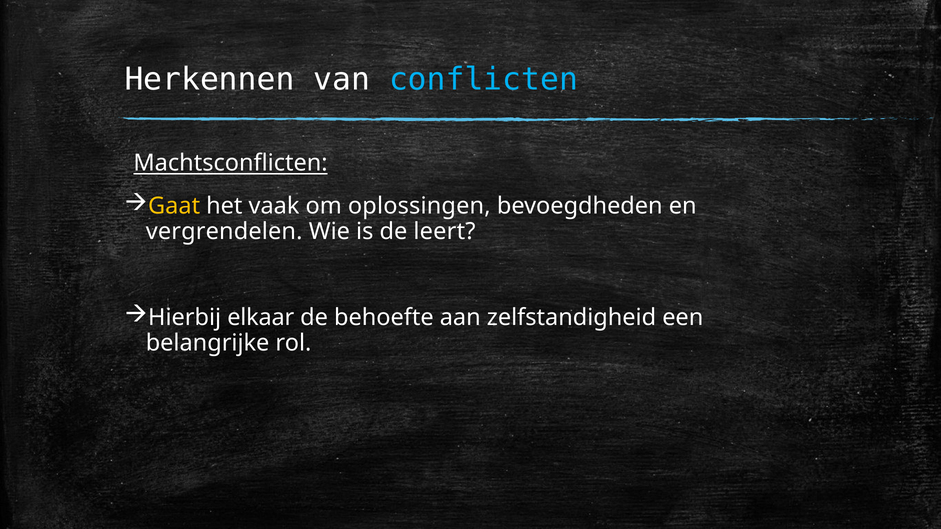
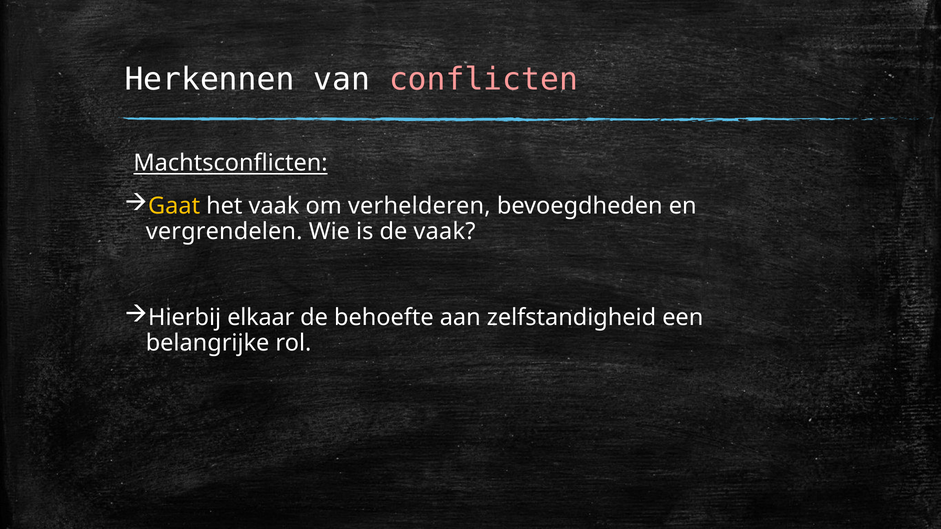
conflicten colour: light blue -> pink (483, 79)
oplossingen: oplossingen -> verhelderen (419, 206)
de leert: leert -> vaak (444, 232)
